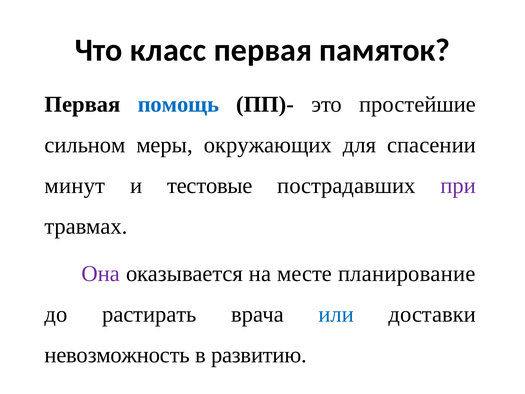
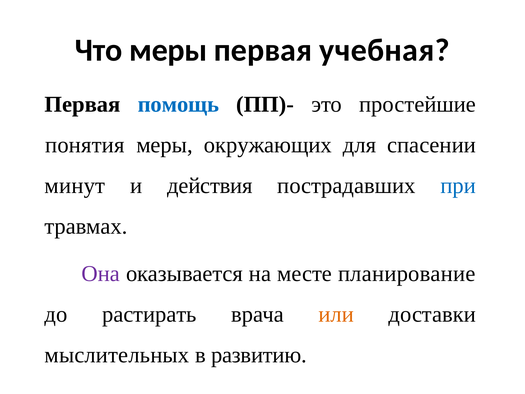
Что класс: класс -> меры (168, 50)
памяток: памяток -> учебная (384, 50)
сильном: сильном -> понятия (85, 145)
тестовые: тестовые -> действия (210, 186)
при colour: purple -> blue (458, 186)
или colour: blue -> orange (336, 314)
невозможность: невозможность -> мыслительных (117, 355)
